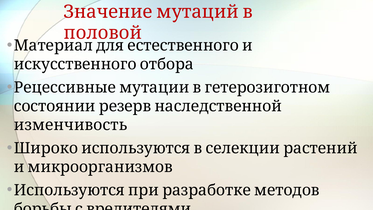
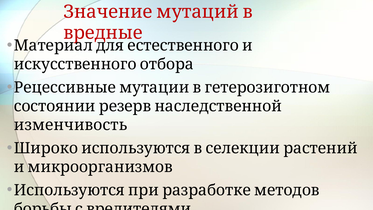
половой: половой -> вредные (103, 33)
